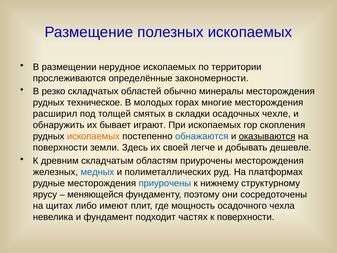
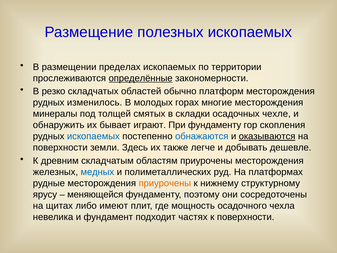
нерудное: нерудное -> пределах (120, 67)
определённые underline: none -> present (141, 78)
минералы: минералы -> платформ (221, 91)
техническое: техническое -> изменилось (95, 103)
расширил: расширил -> минералы (55, 114)
При ископаемых: ископаемых -> фундаменту (215, 125)
ископаемых colour: orange -> blue (93, 136)
своей: своей -> также (176, 147)
приурочены colour: blue -> orange (165, 183)
